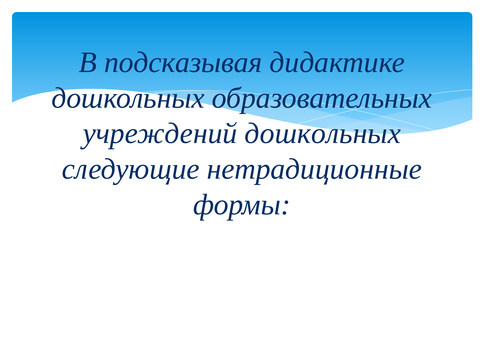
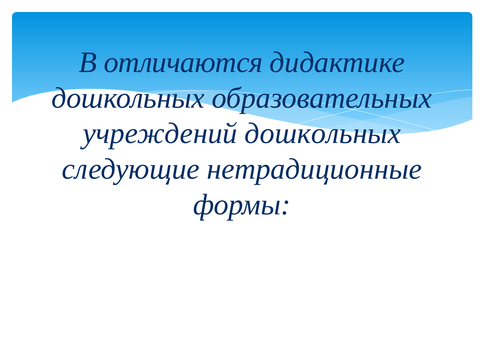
подсказывая: подсказывая -> отличаются (183, 62)
